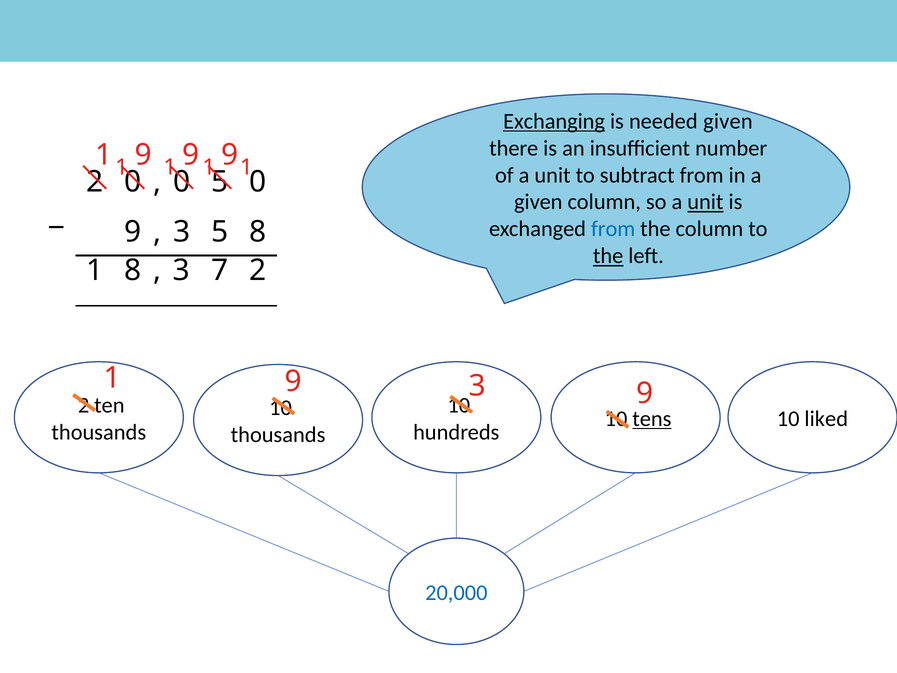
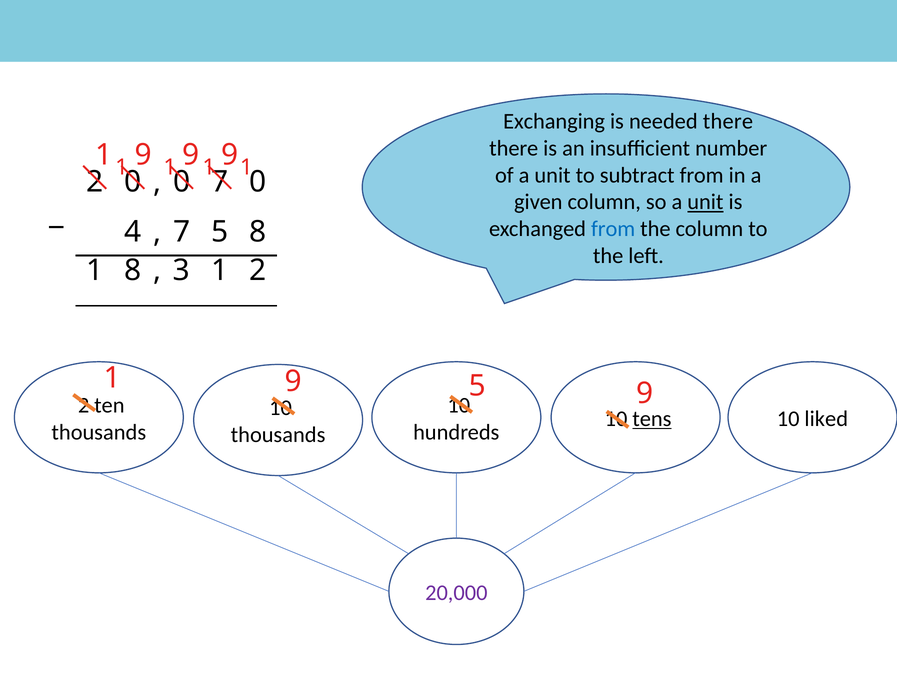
Exchanging underline: present -> none (554, 121)
needed given: given -> there (728, 121)
0 5: 5 -> 7 (220, 182)
9: 9 -> 4 (133, 232)
3: 3 -> 7 (182, 232)
the underline: present -> none (608, 256)
7: 7 -> 1 (220, 270)
9 3: 3 -> 5 (477, 386)
20,000 colour: blue -> purple (456, 593)
